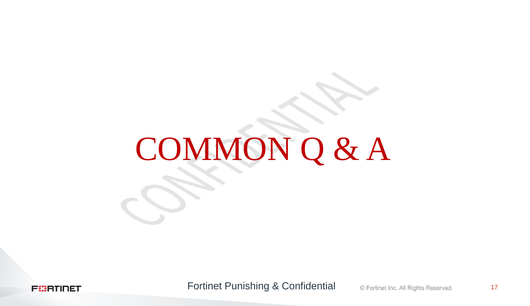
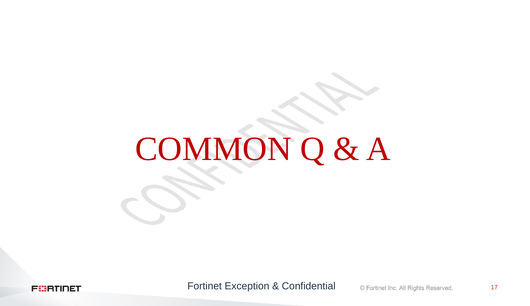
Punishing: Punishing -> Exception (247, 286)
